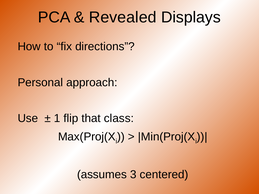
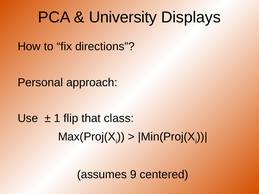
Revealed: Revealed -> University (123, 17)
3: 3 -> 9 (133, 175)
